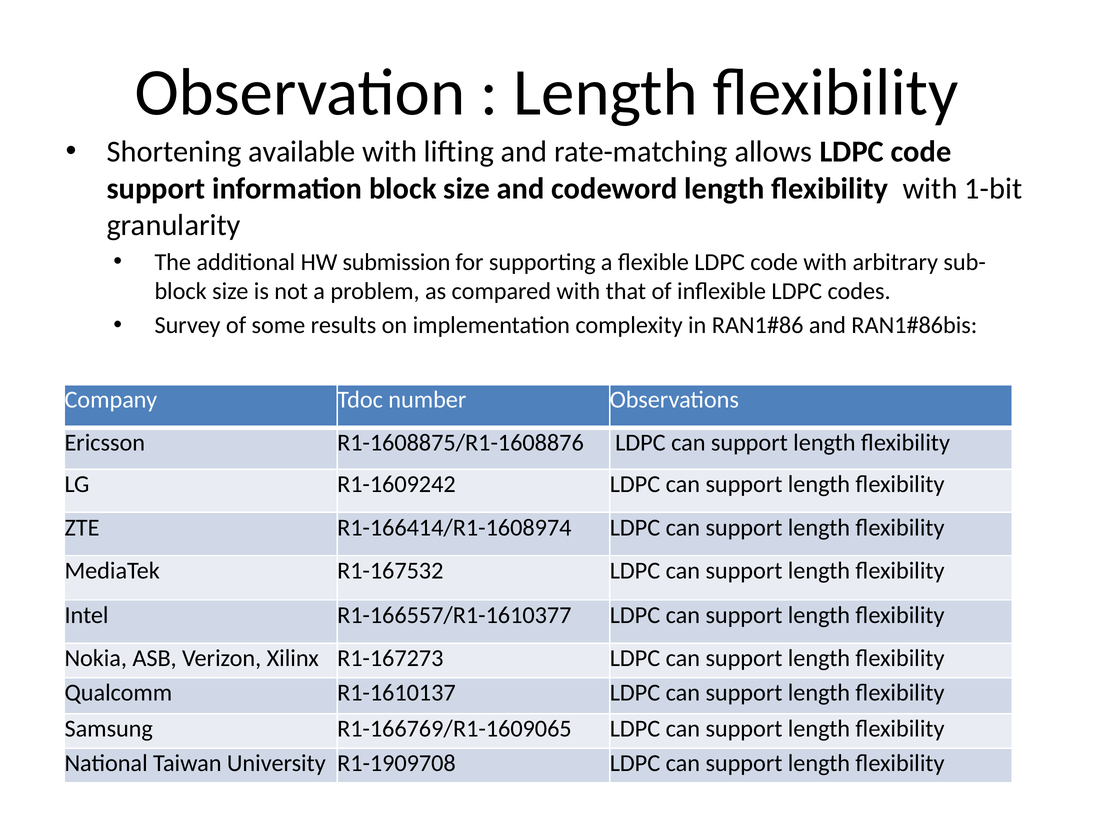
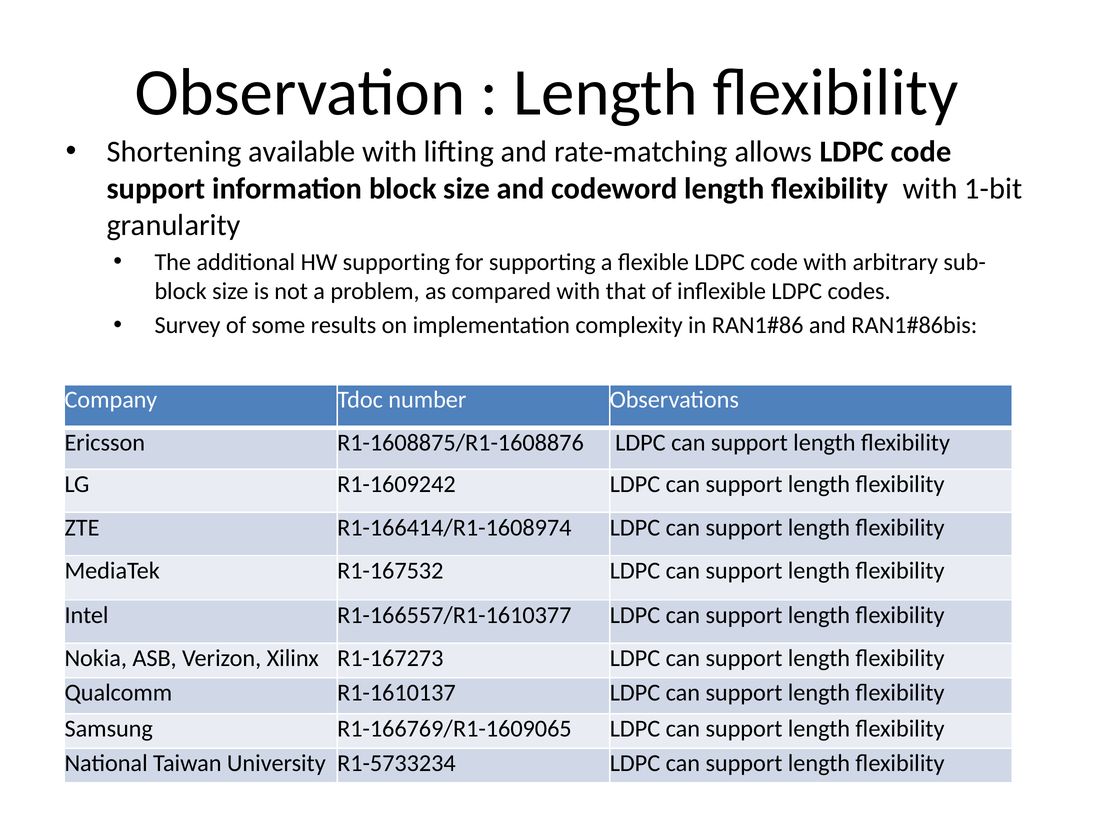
HW submission: submission -> supporting (396, 262)
R1-1909708: R1-1909708 -> R1-5733234 (396, 763)
